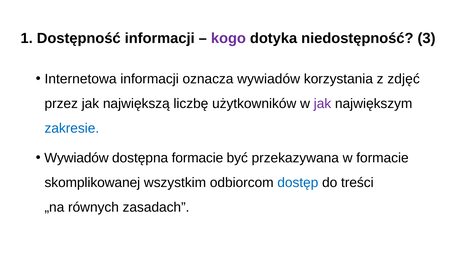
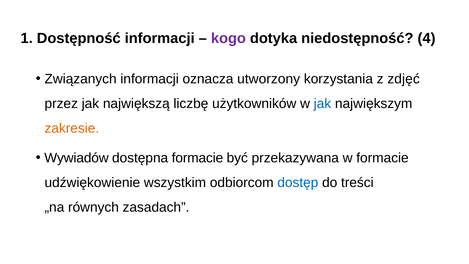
3: 3 -> 4 (427, 38)
Internetowa: Internetowa -> Związanych (81, 79)
oznacza wywiadów: wywiadów -> utworzony (269, 79)
jak colour: purple -> blue (322, 104)
zakresie colour: blue -> orange (72, 128)
skomplikowanej: skomplikowanej -> udźwiękowienie (92, 182)
